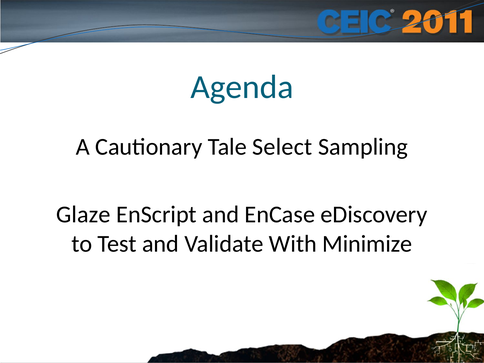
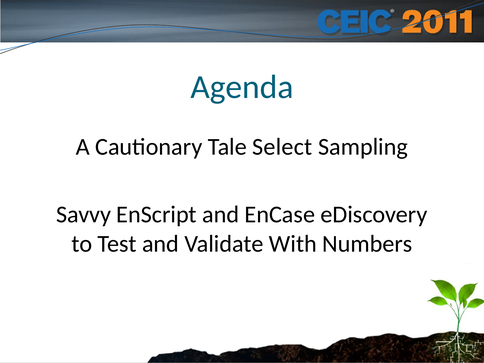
Glaze: Glaze -> Savvy (84, 215)
Minimize: Minimize -> Numbers (367, 244)
